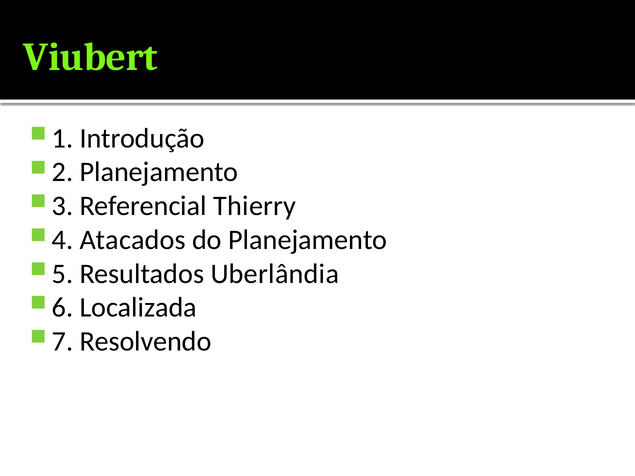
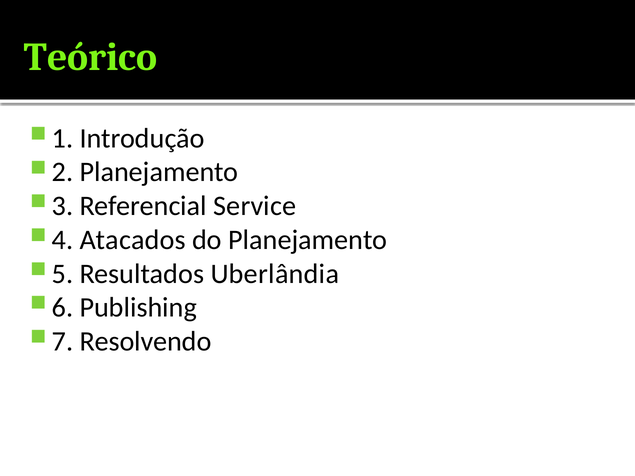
Viubert: Viubert -> Teórico (91, 57)
Thierry: Thierry -> Service (255, 206)
Localizada: Localizada -> Publishing (138, 308)
